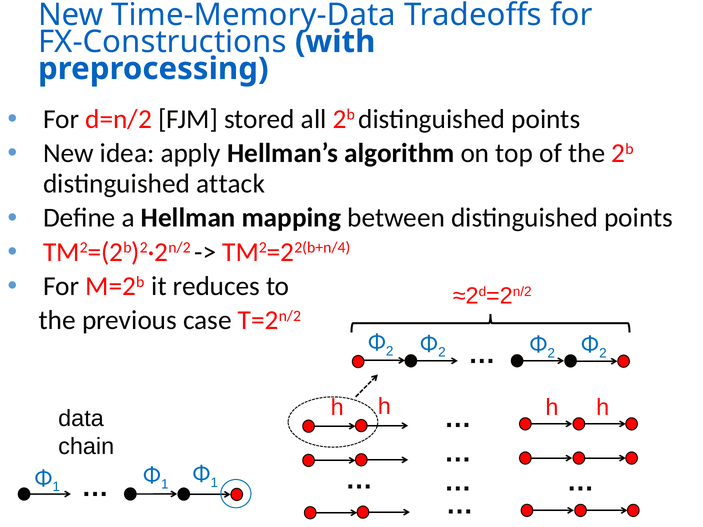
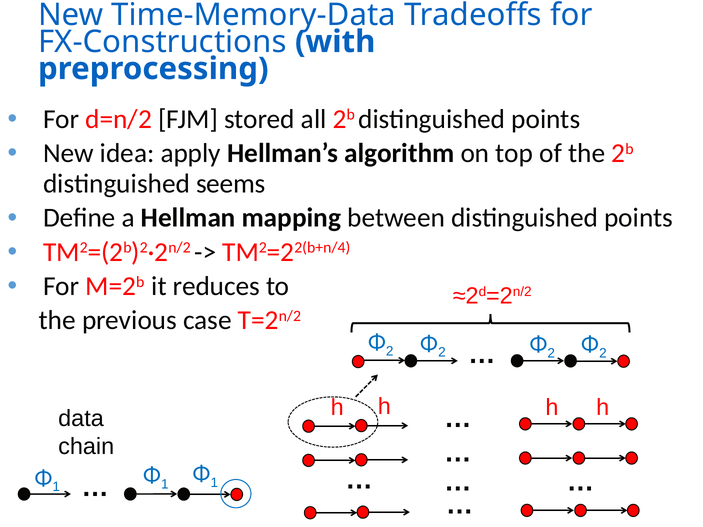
attack: attack -> seems (231, 184)
